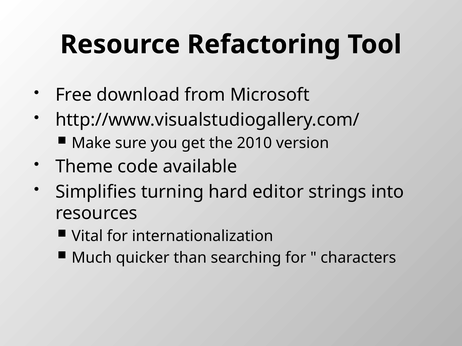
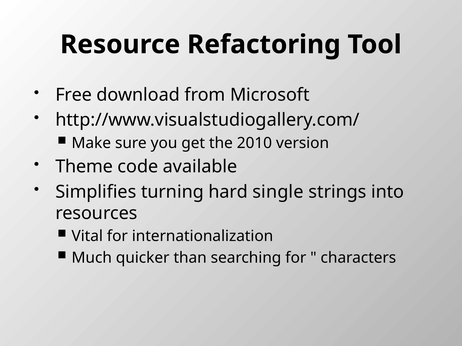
editor: editor -> single (278, 192)
